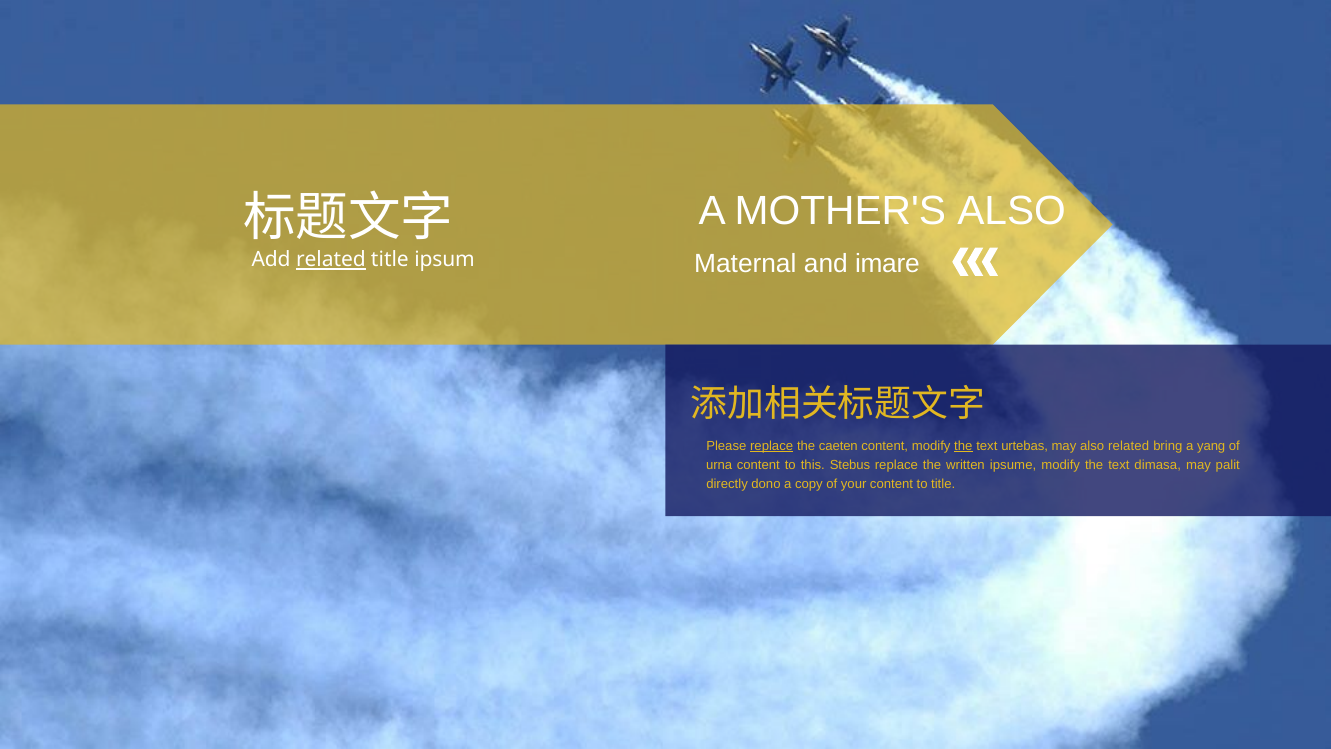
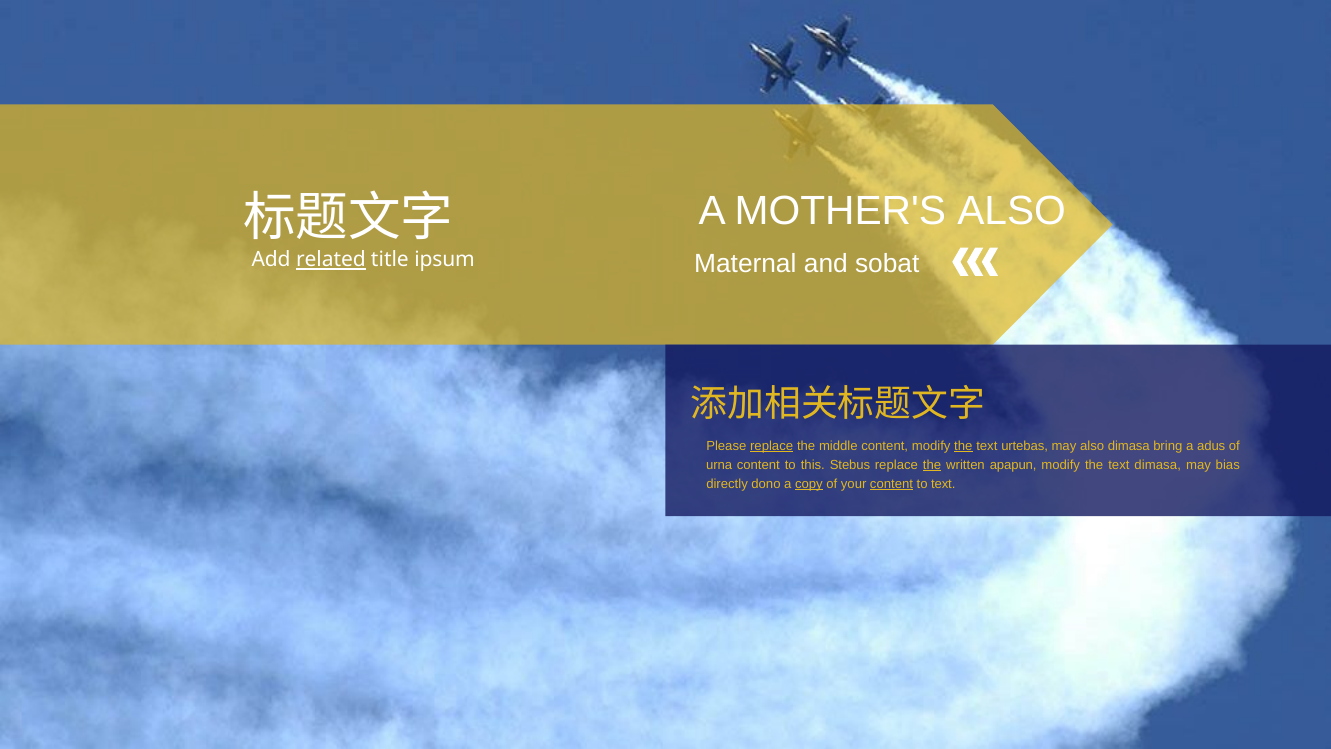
imare: imare -> sobat (887, 263)
caeten: caeten -> middle (838, 446)
also related: related -> dimasa (1129, 446)
yang: yang -> adus (1211, 446)
the underline: none -> present (932, 465)
ipsume: ipsume -> apapun (1013, 465)
palit: palit -> bias (1228, 465)
copy underline: none -> present (809, 484)
content underline: none -> present (892, 484)
to title: title -> text (943, 484)
